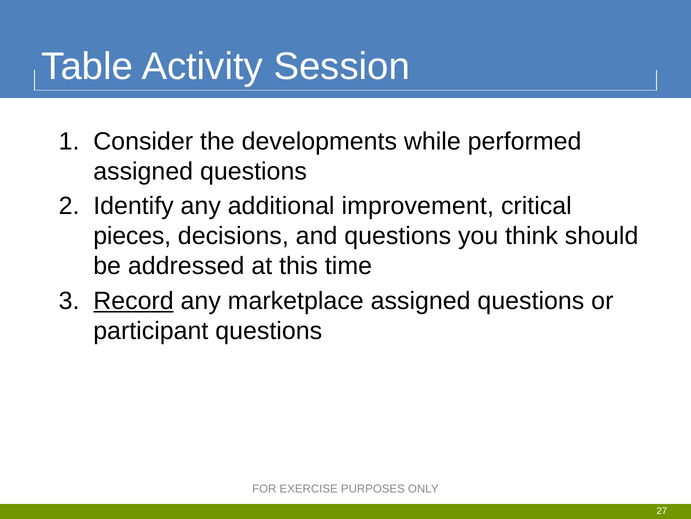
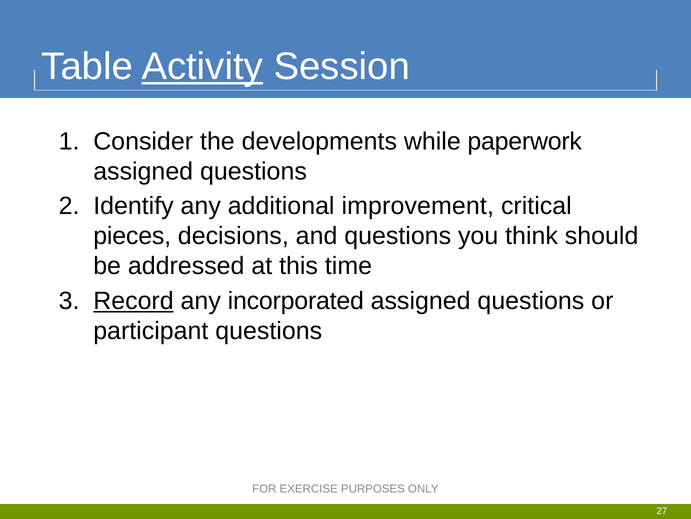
Activity underline: none -> present (202, 67)
performed: performed -> paperwork (525, 141)
marketplace: marketplace -> incorporated (296, 301)
